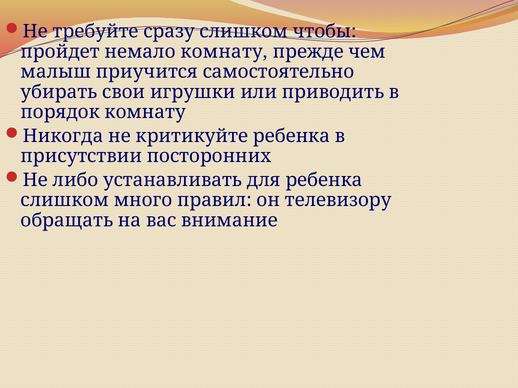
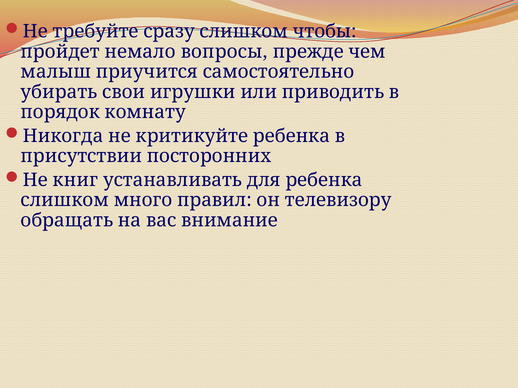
немало комнату: комнату -> вопросы (224, 52)
либо: либо -> книг (75, 180)
